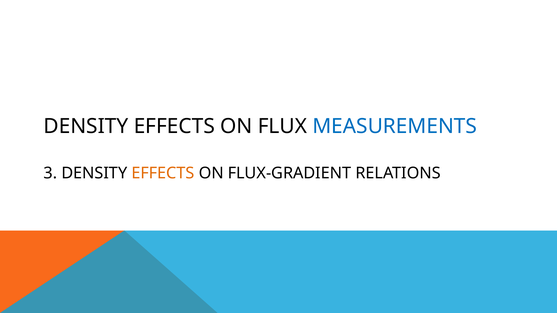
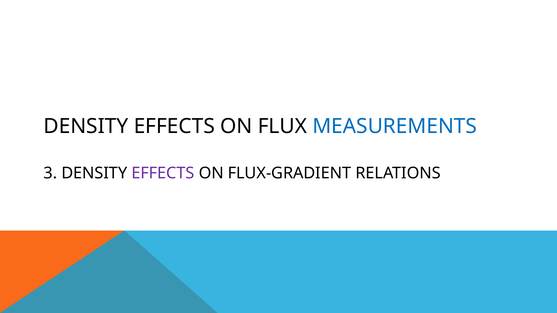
EFFECTS colour: orange -> purple (163, 173)
